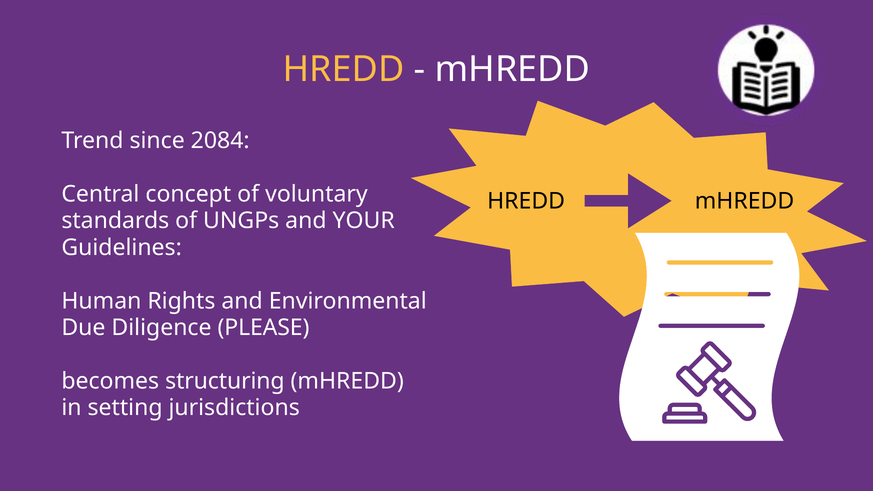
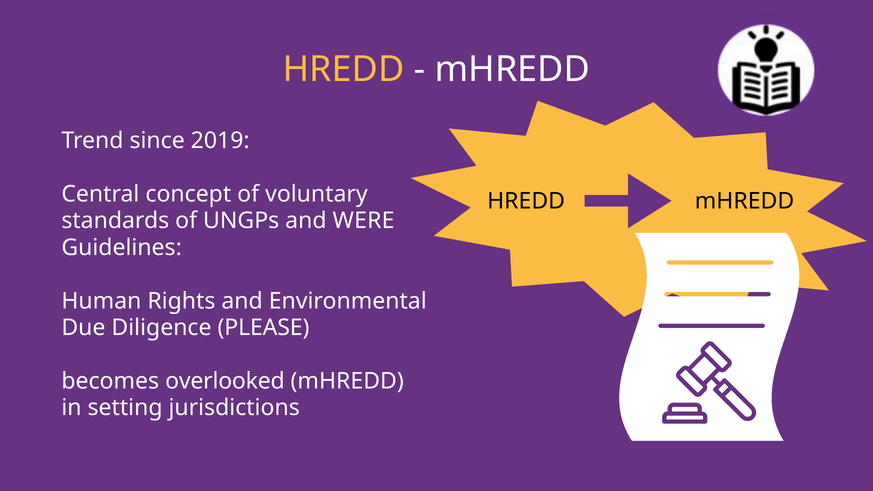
2084: 2084 -> 2019 (220, 141)
YOUR: YOUR -> WERE (364, 221)
structuring: structuring -> overlooked (225, 381)
